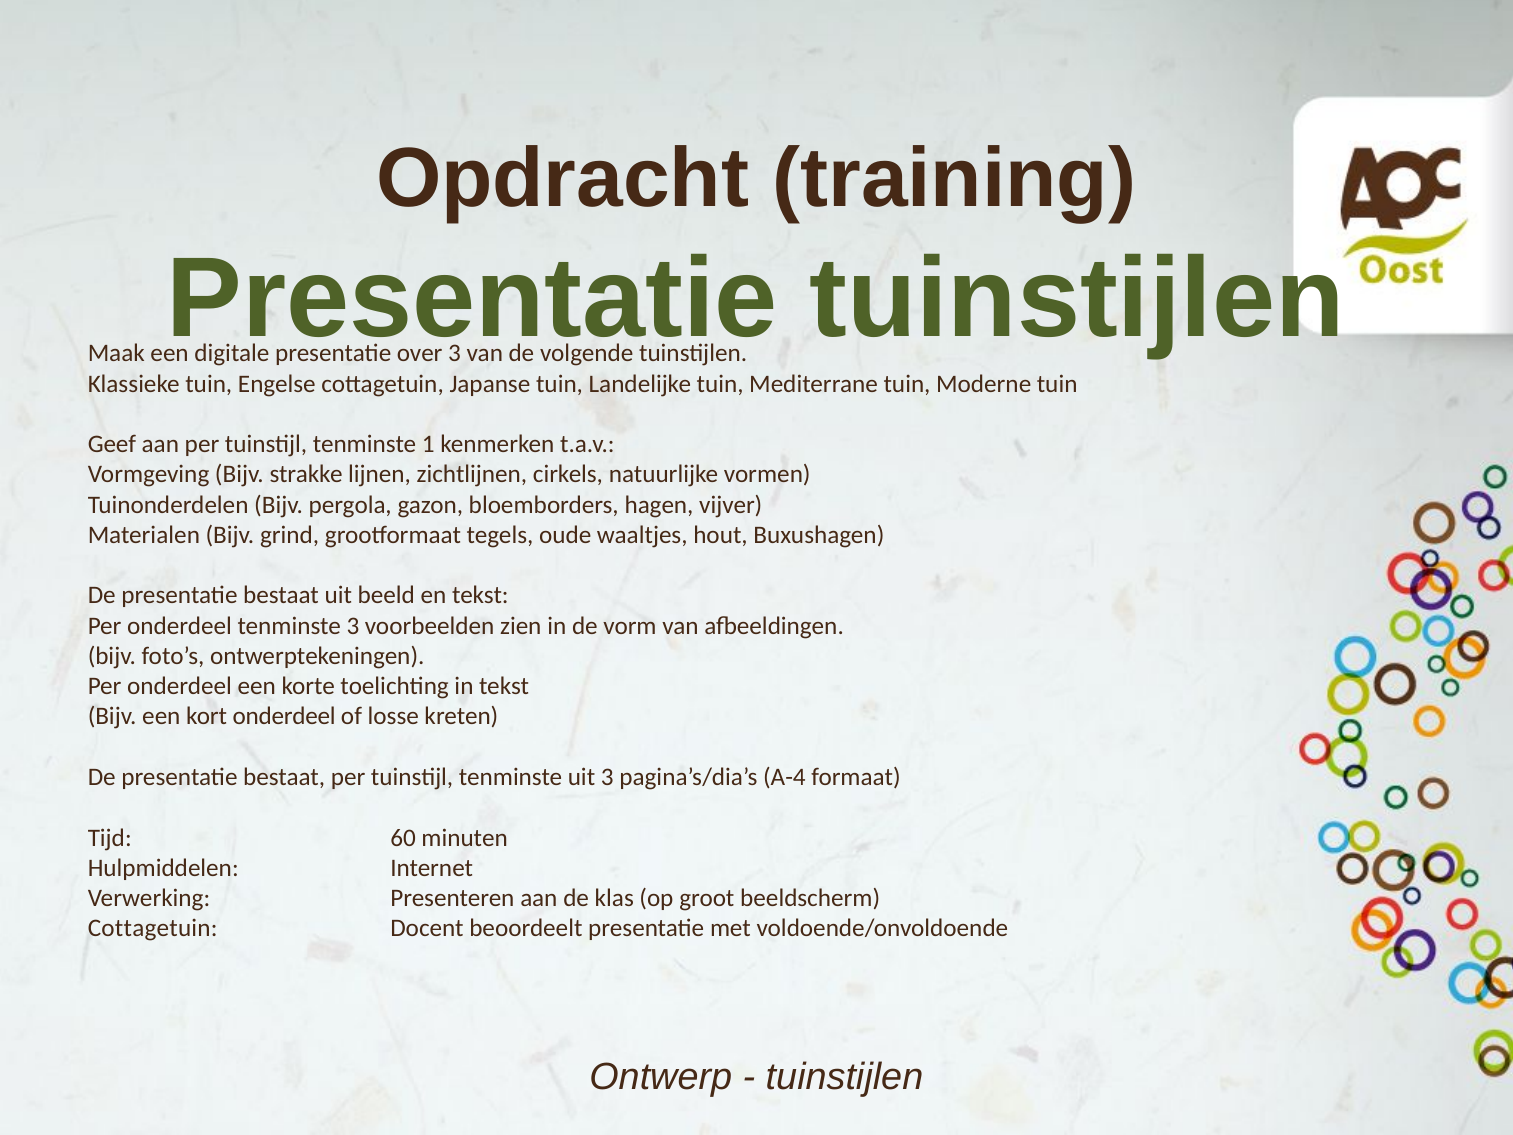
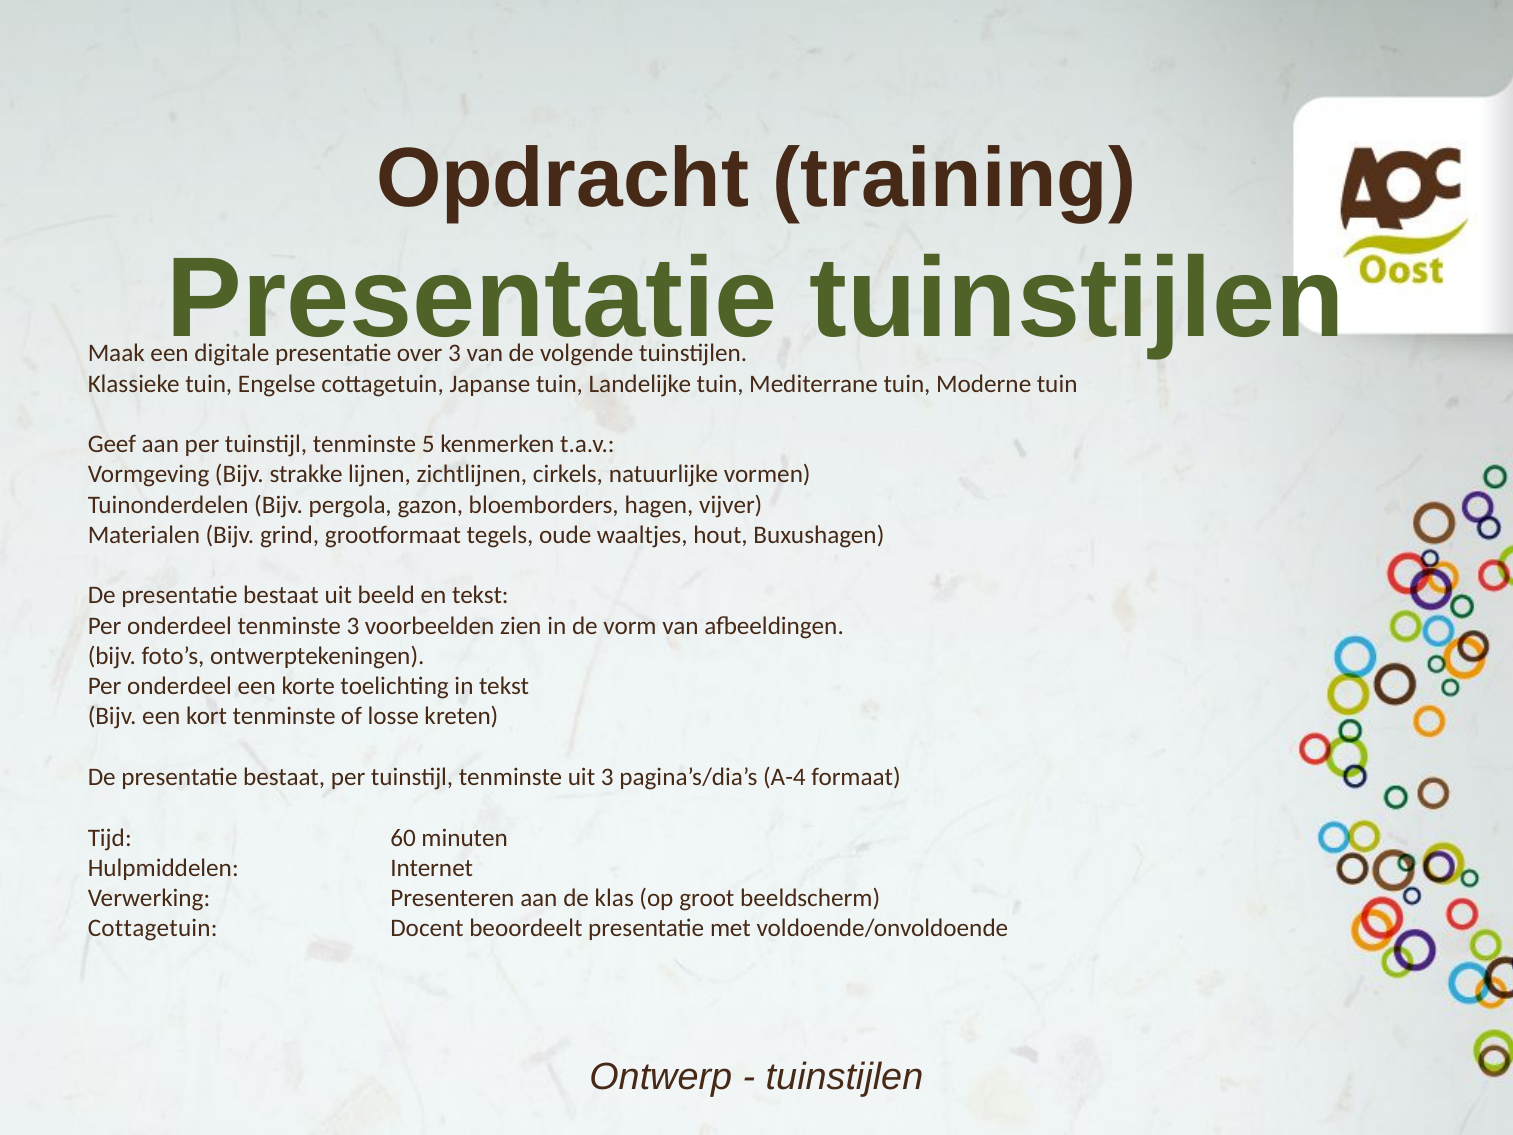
1: 1 -> 5 (428, 444)
kort onderdeel: onderdeel -> tenminste (284, 716)
